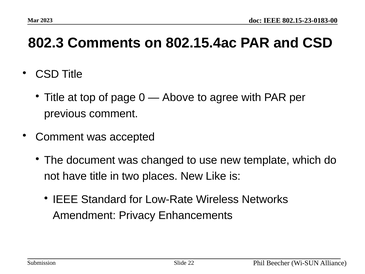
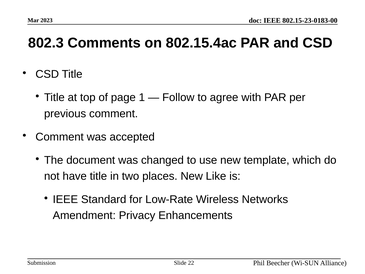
0: 0 -> 1 (142, 97)
Above: Above -> Follow (178, 97)
